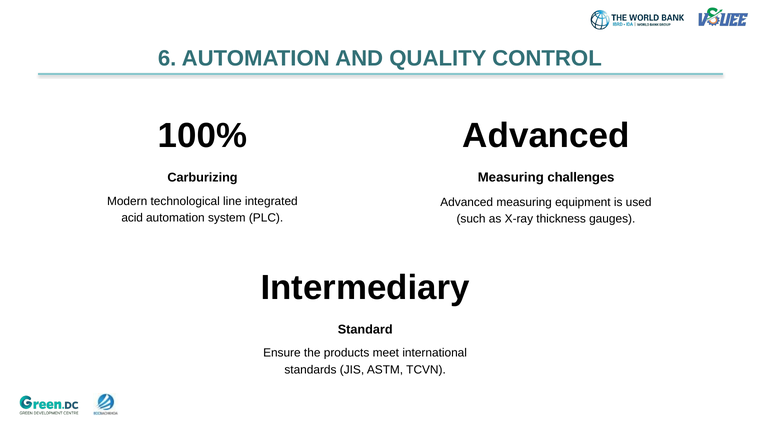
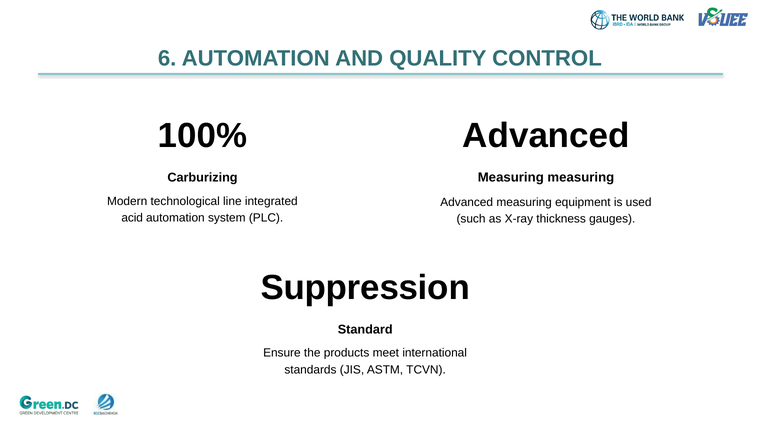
Measuring challenges: challenges -> measuring (581, 177)
Intermediary: Intermediary -> Suppression (365, 288)
